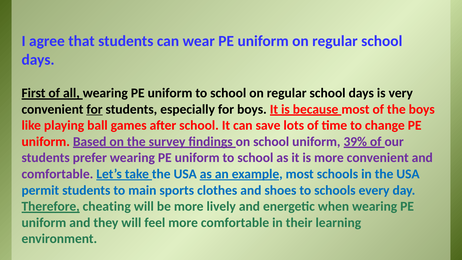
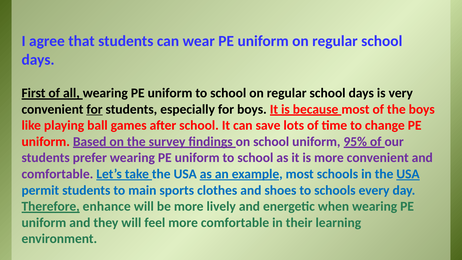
39%: 39% -> 95% (355, 142)
USA underline: none -> present (408, 174)
cheating: cheating -> enhance (107, 206)
